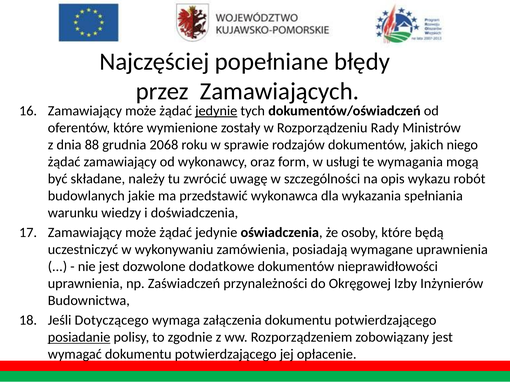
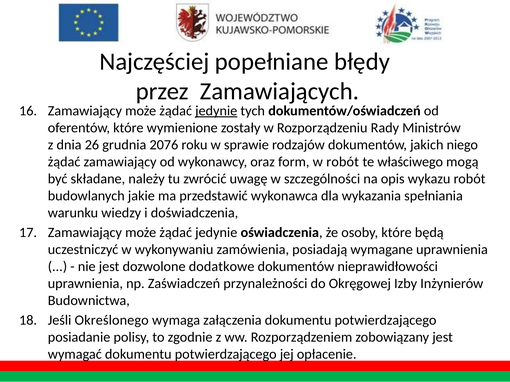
88: 88 -> 26 (92, 145)
2068: 2068 -> 2076 (164, 145)
w usługi: usługi -> robót (343, 162)
wymagania: wymagania -> właściwego (410, 162)
Dotyczącego: Dotyczącego -> Określonego (112, 321)
posiadanie underline: present -> none (79, 338)
